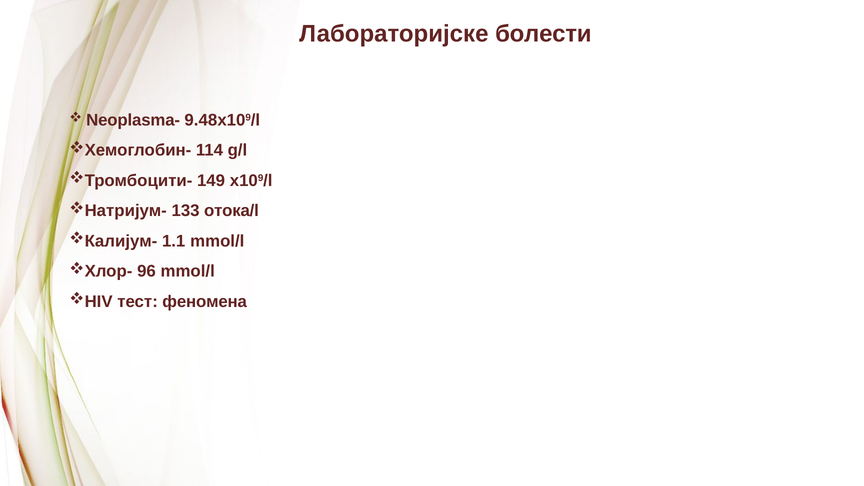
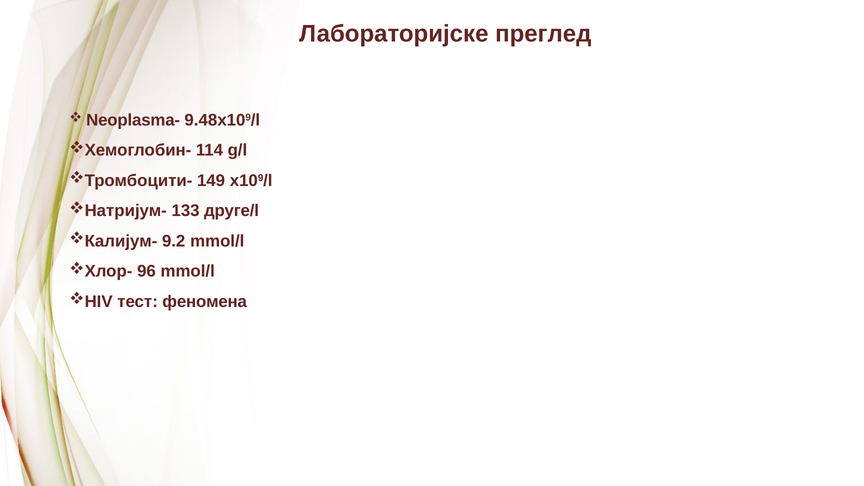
болести: болести -> преглед (543, 34)
отока/l: отока/l -> друге/l (231, 211)
1.1: 1.1 -> 9.2 (174, 241)
